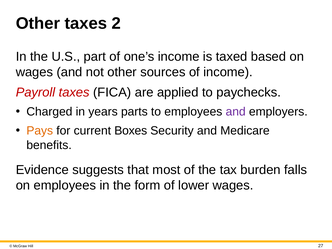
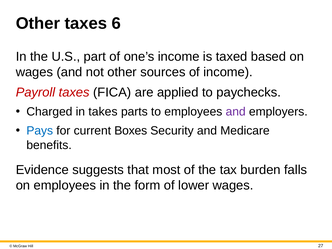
2: 2 -> 6 (116, 23)
years: years -> takes (103, 112)
Pays colour: orange -> blue (40, 131)
